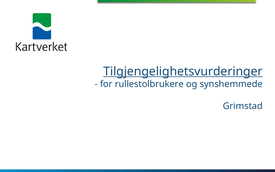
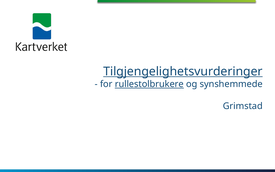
rullestolbrukere underline: none -> present (149, 84)
